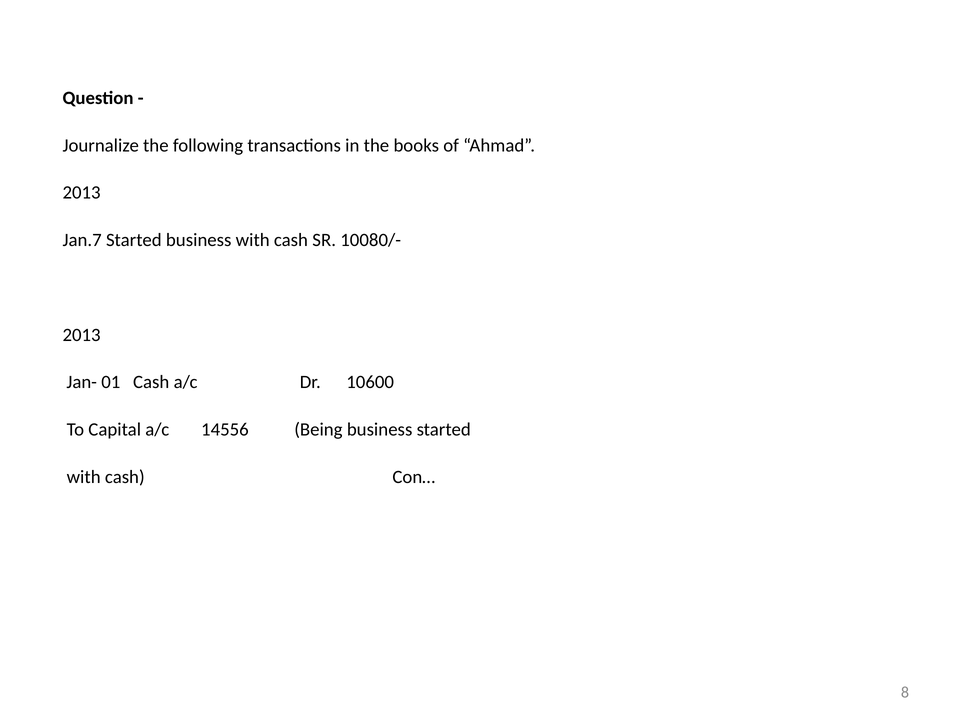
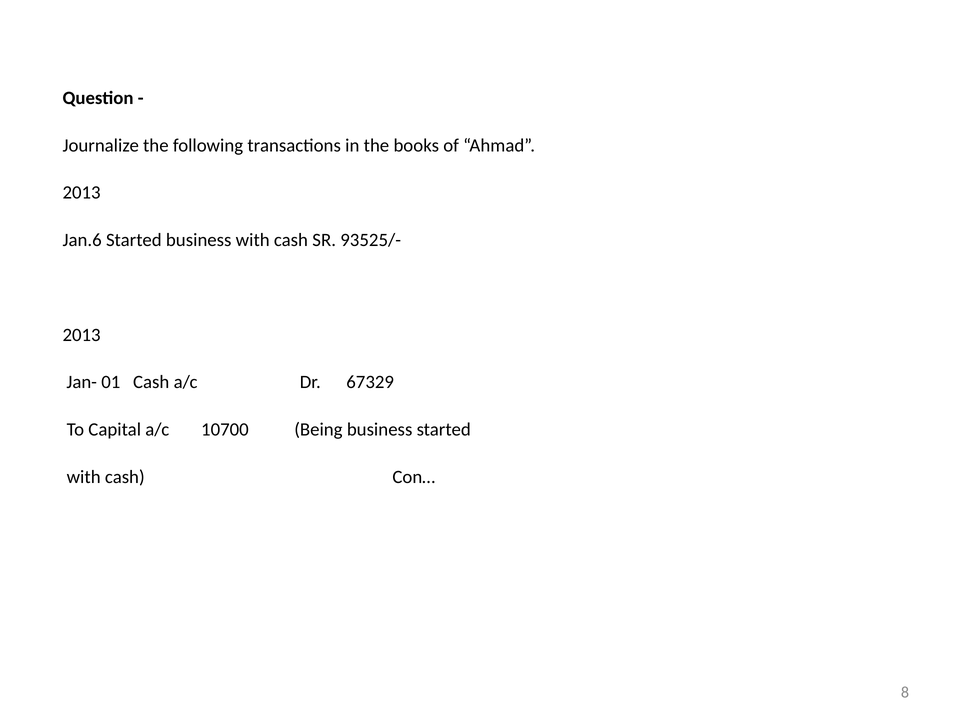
Jan.7: Jan.7 -> Jan.6 (82, 240)
10080/-: 10080/- -> 93525/- (371, 240)
10600: 10600 -> 67329 (370, 382)
14556: 14556 -> 10700 (225, 430)
